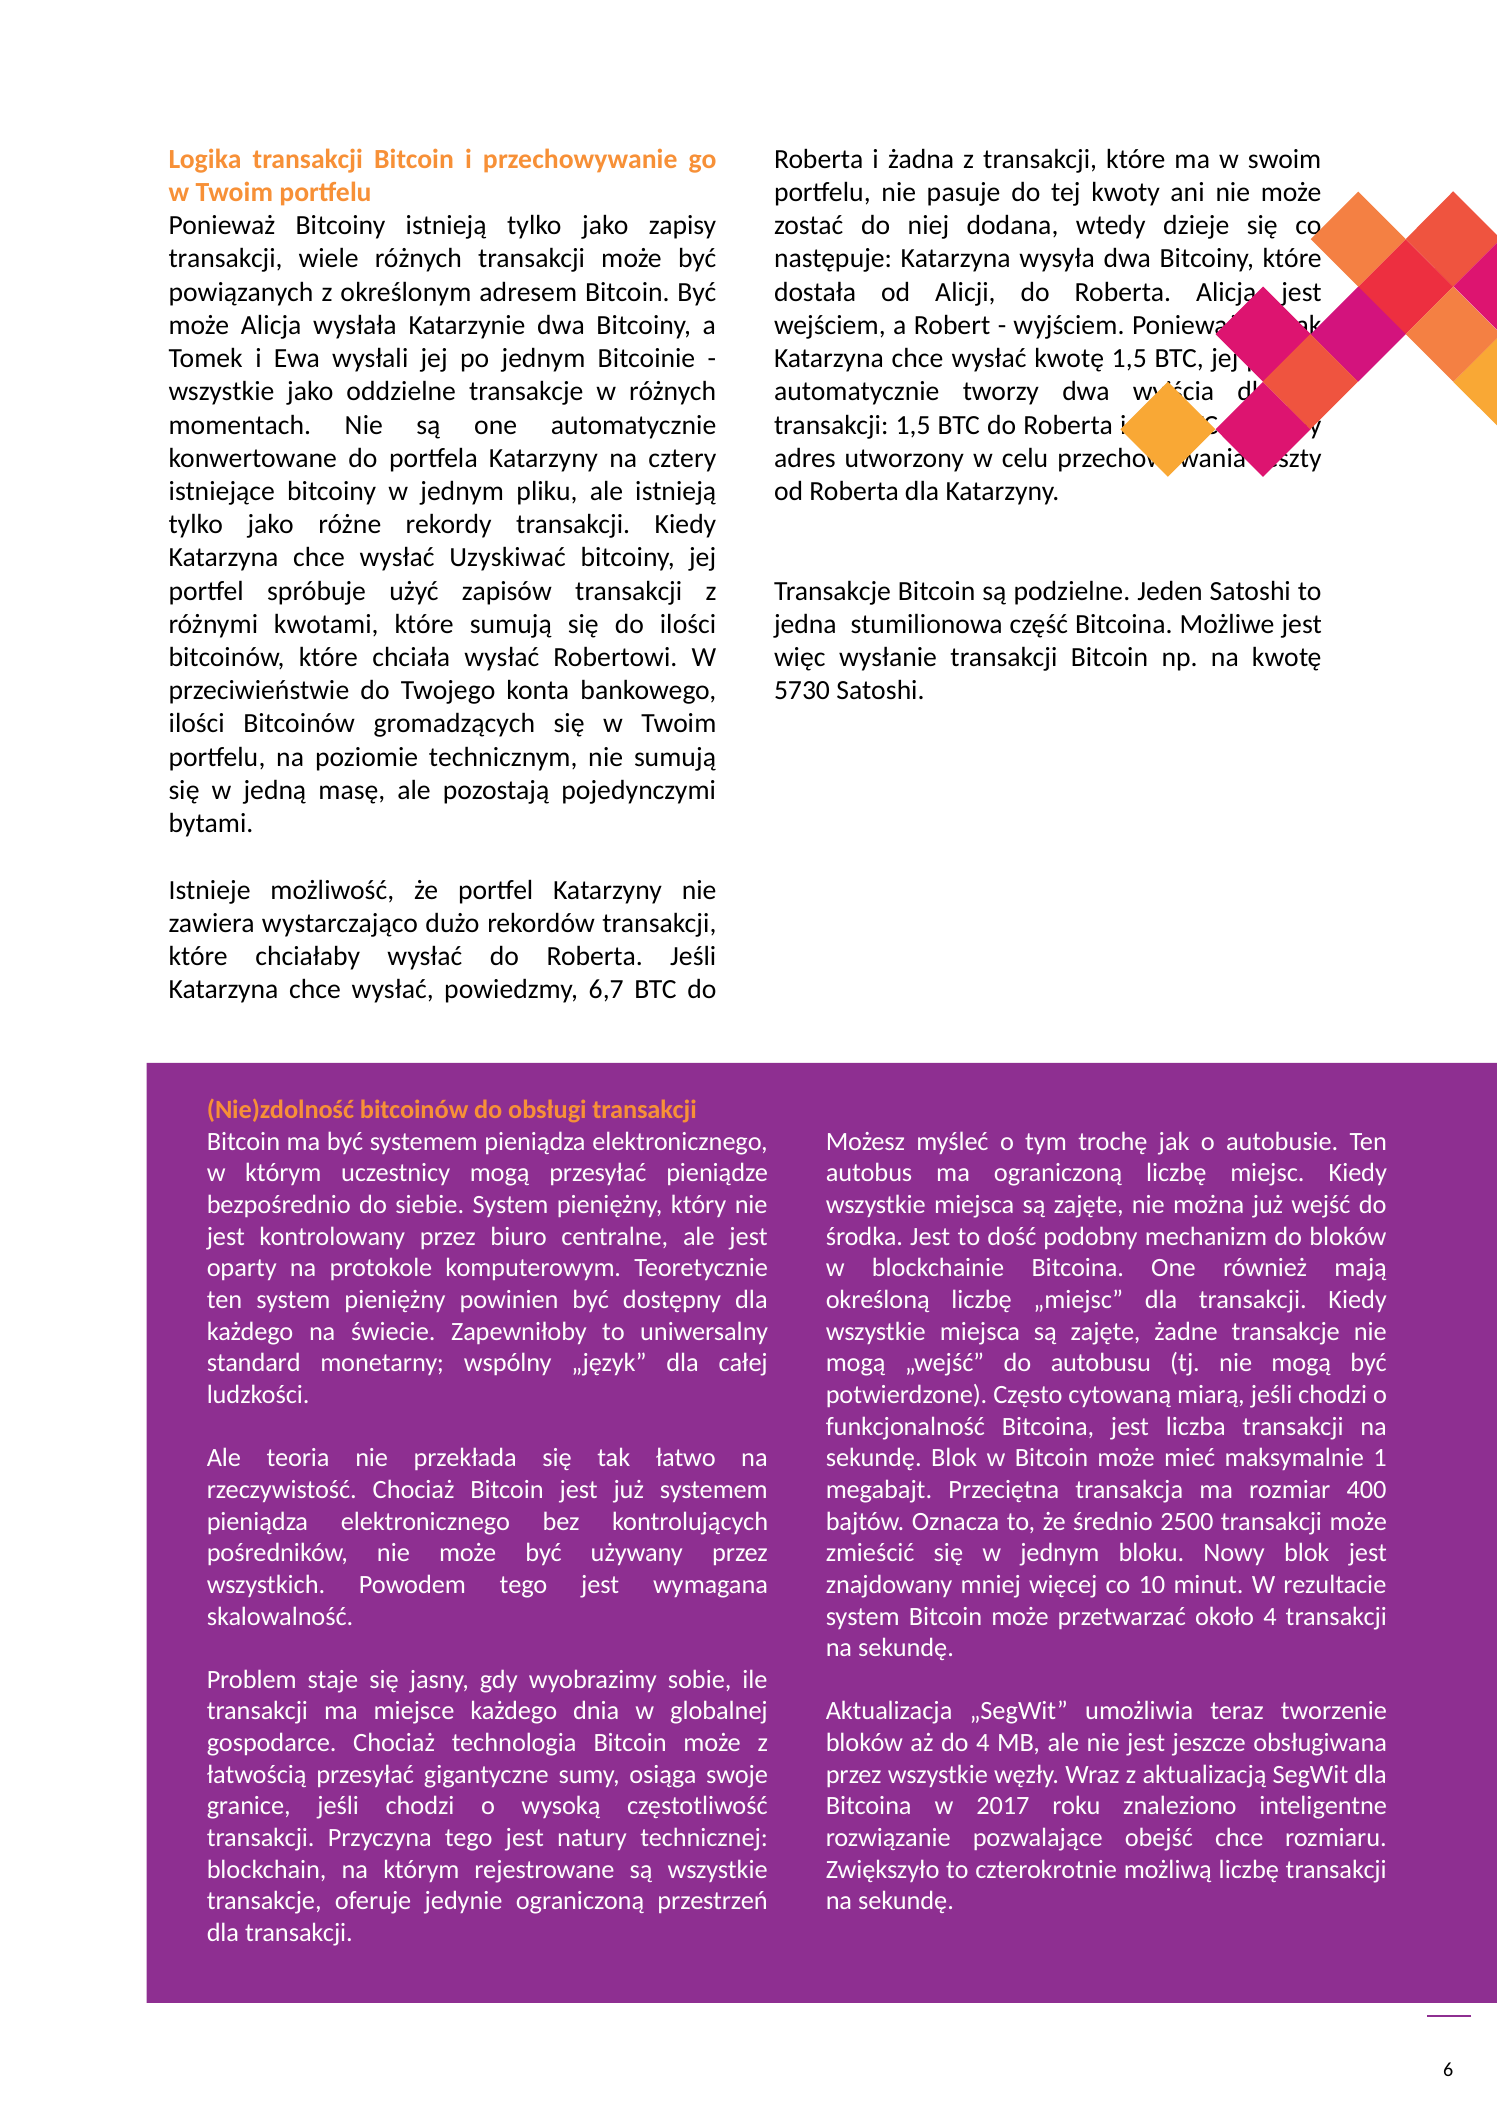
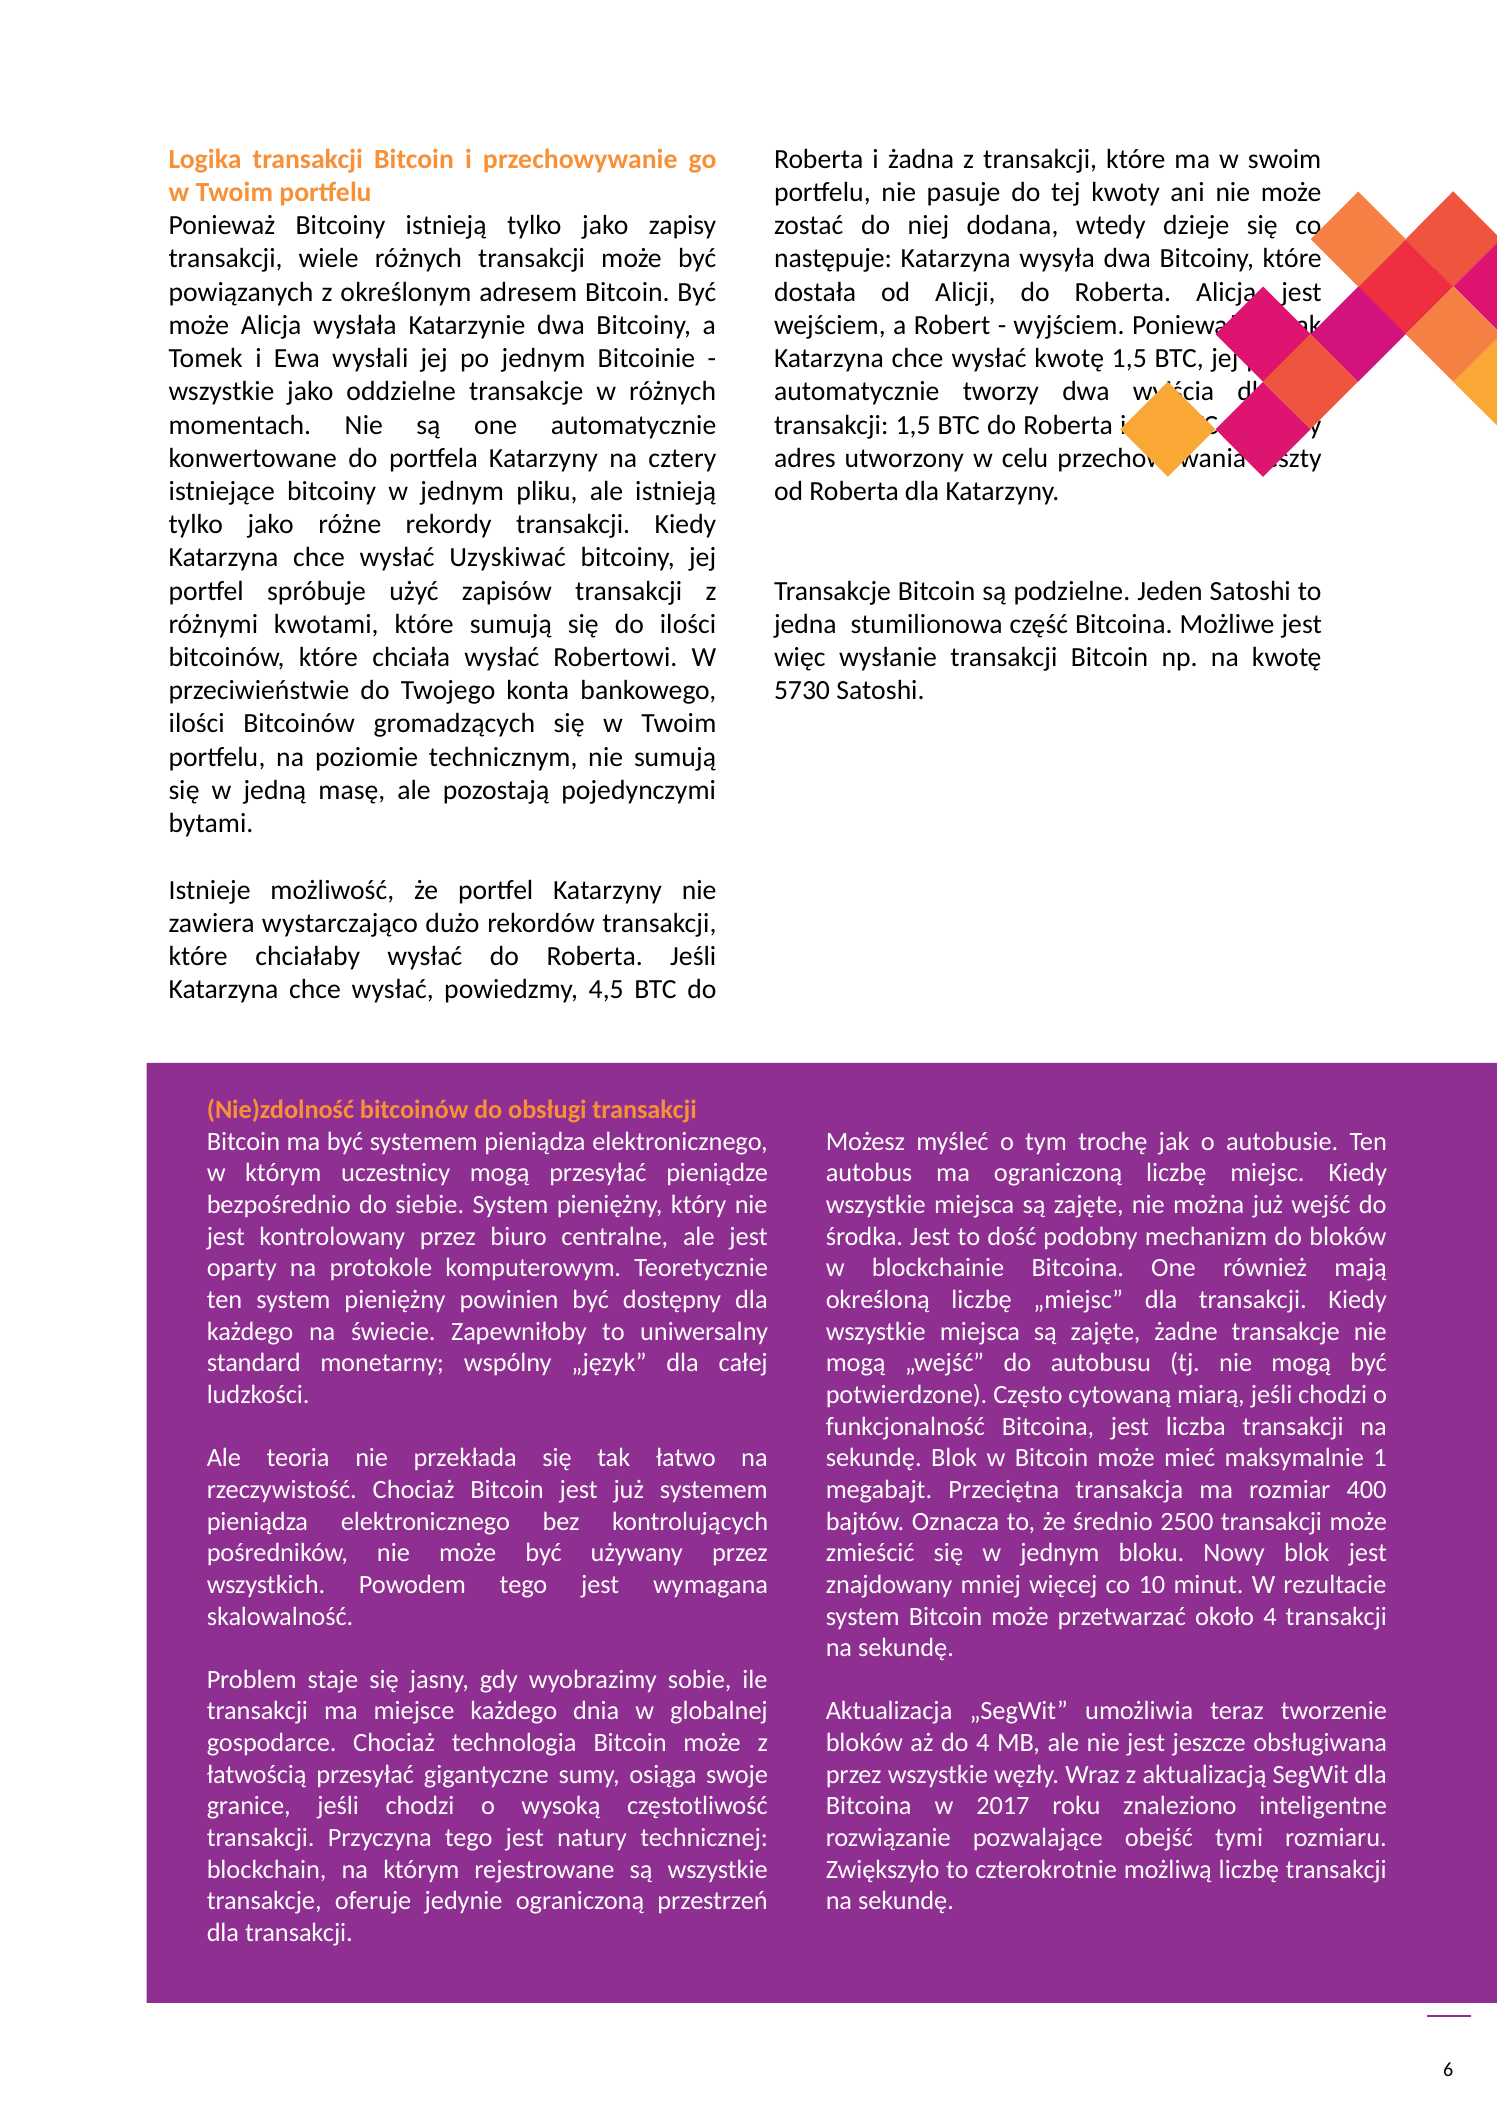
6,7: 6,7 -> 4,5 (606, 990)
obejść chce: chce -> tymi (1239, 1838)
